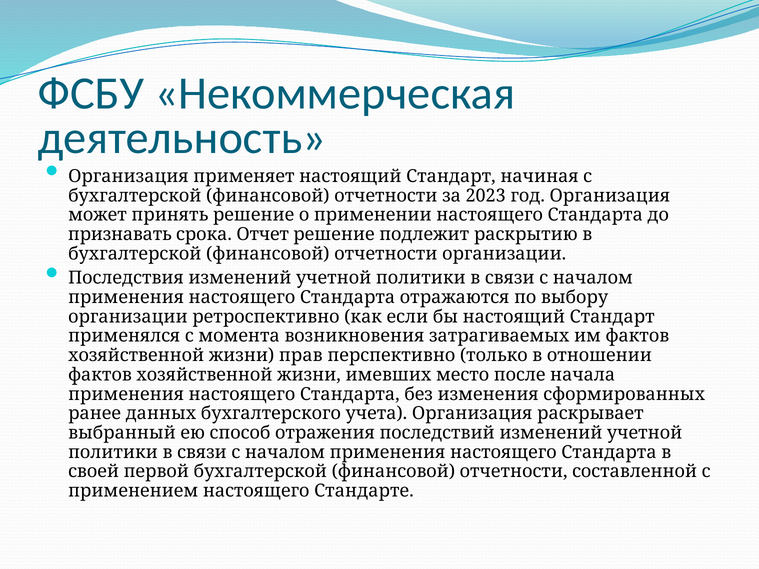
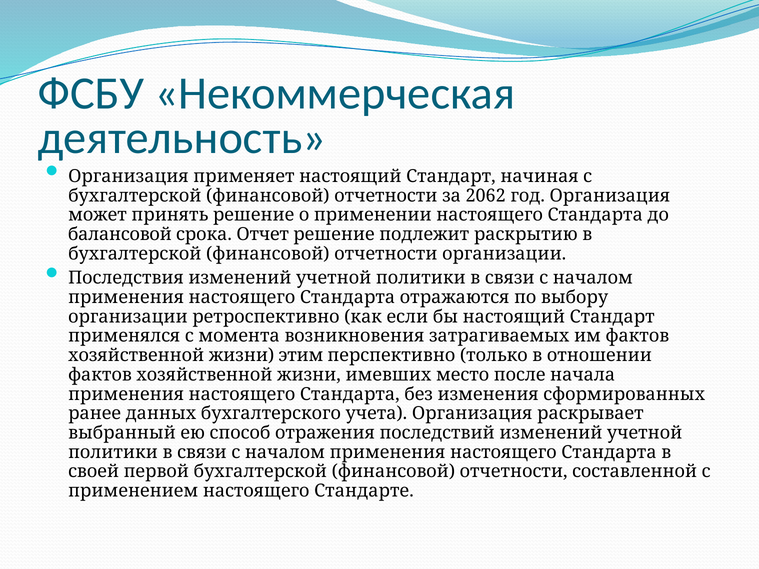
2023: 2023 -> 2062 (486, 196)
признавать: признавать -> балансовой (120, 234)
прав: прав -> этим (301, 356)
